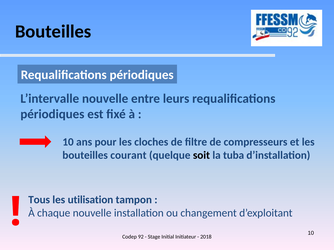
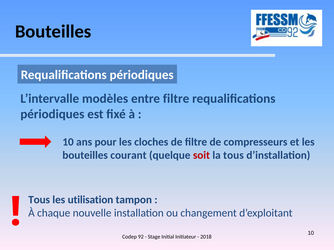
L’intervalle nouvelle: nouvelle -> modèles (105, 99)
entre leurs: leurs -> filtre (176, 99)
soit colour: black -> red (201, 156)
la tuba: tuba -> tous (233, 156)
